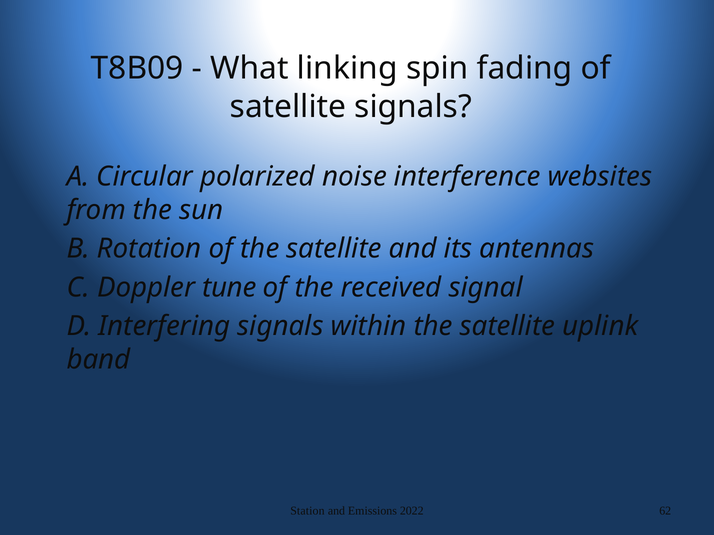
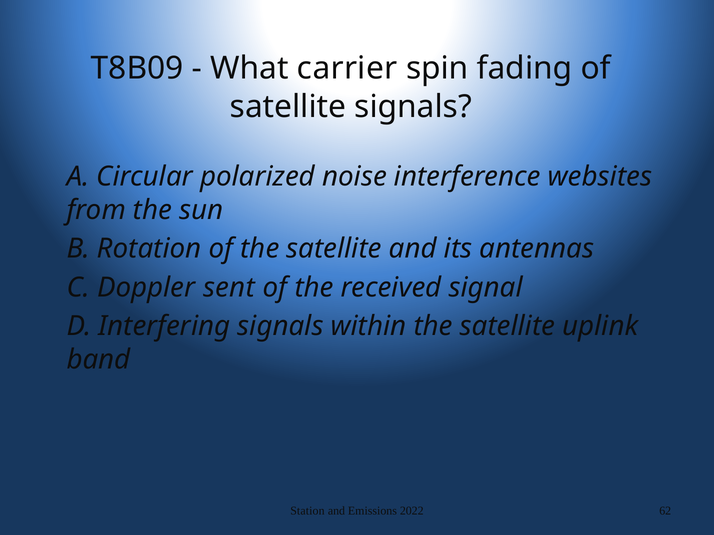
linking: linking -> carrier (347, 69)
tune: tune -> sent (229, 288)
